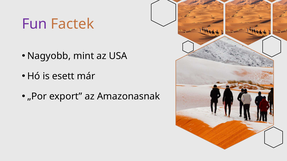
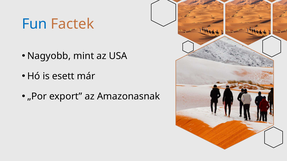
Fun colour: purple -> blue (34, 24)
